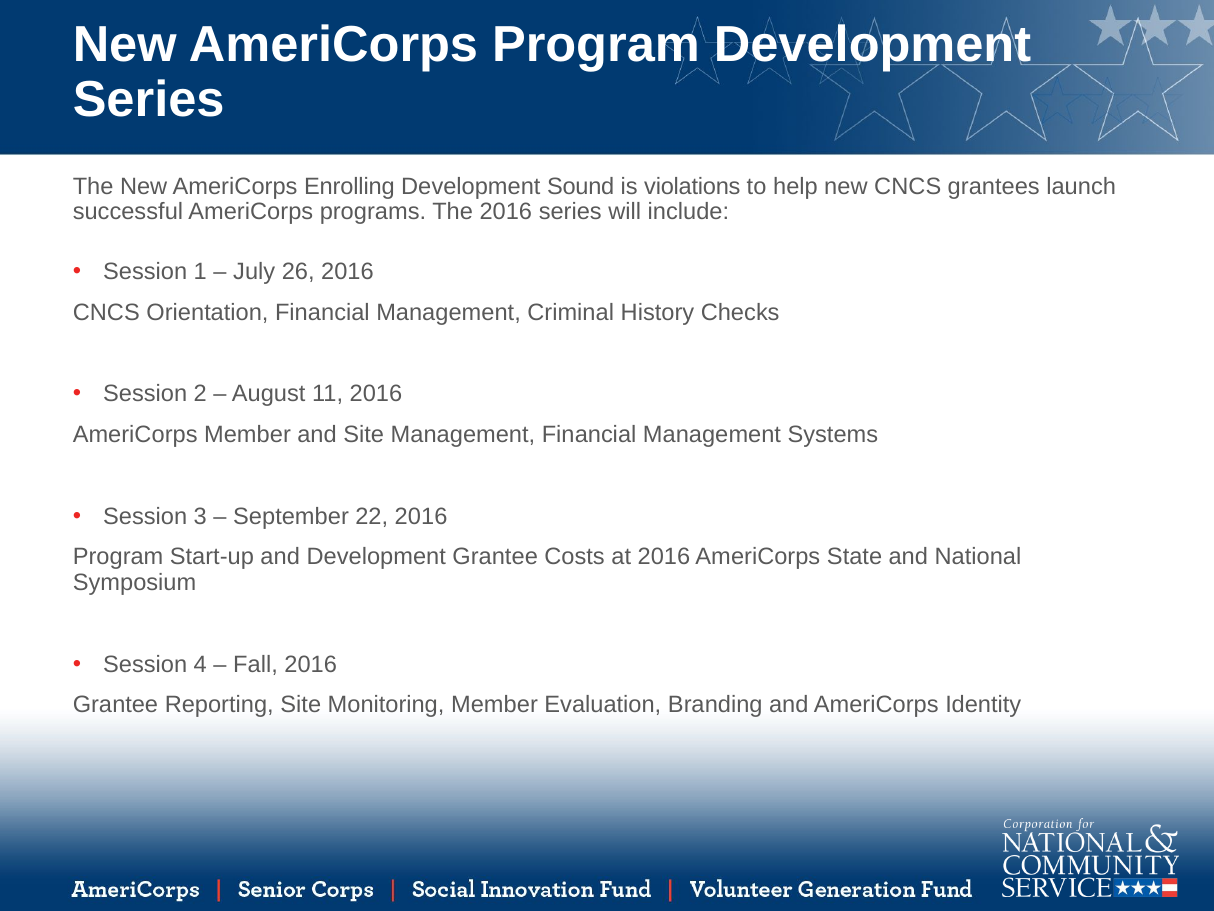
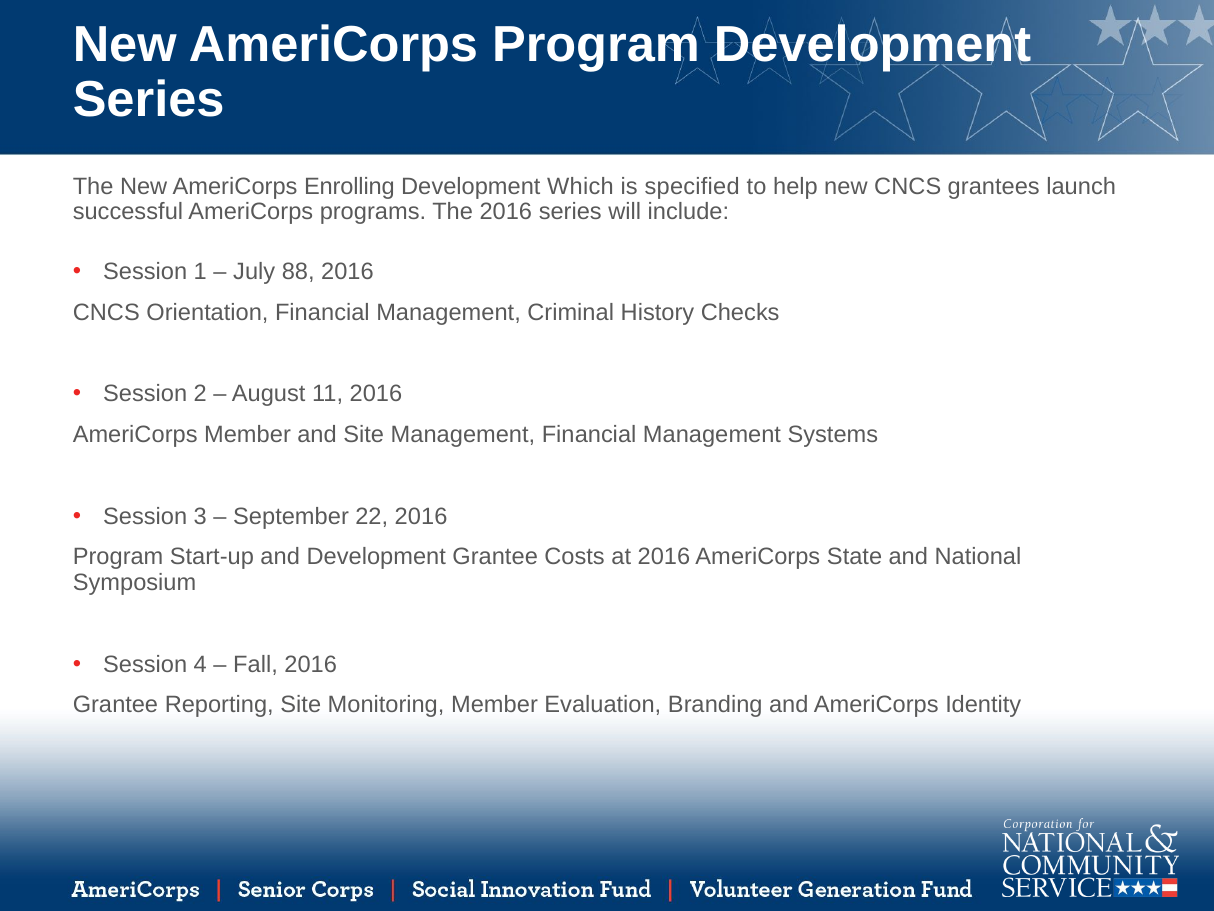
Sound: Sound -> Which (580, 186)
violations: violations -> specified (692, 186)
26: 26 -> 88 (298, 272)
